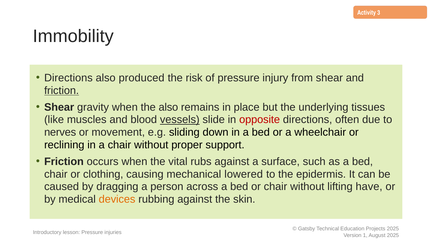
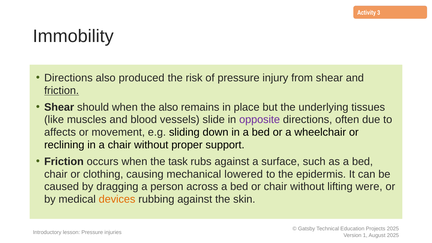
gravity: gravity -> should (93, 107)
vessels underline: present -> none (180, 120)
opposite colour: red -> purple (260, 120)
nerves: nerves -> affects (60, 132)
vital: vital -> task (178, 162)
have: have -> were (369, 187)
